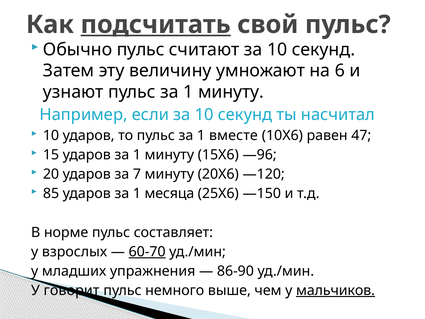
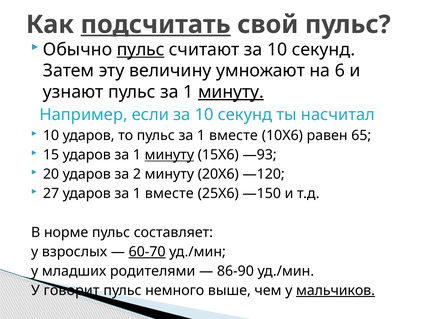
пульс underline: none -> present (141, 49)
минуту underline: none -> present (231, 92)
47: 47 -> 65 (361, 135)
минуту underline: none -> present (169, 155)
—96: —96 -> —93 (260, 155)
7: 7 -> 2 (137, 174)
85: 85 -> 27 (51, 193)
ударов за 1 месяца: месяца -> вместе (169, 193)
упражнения: упражнения -> родителями (153, 271)
